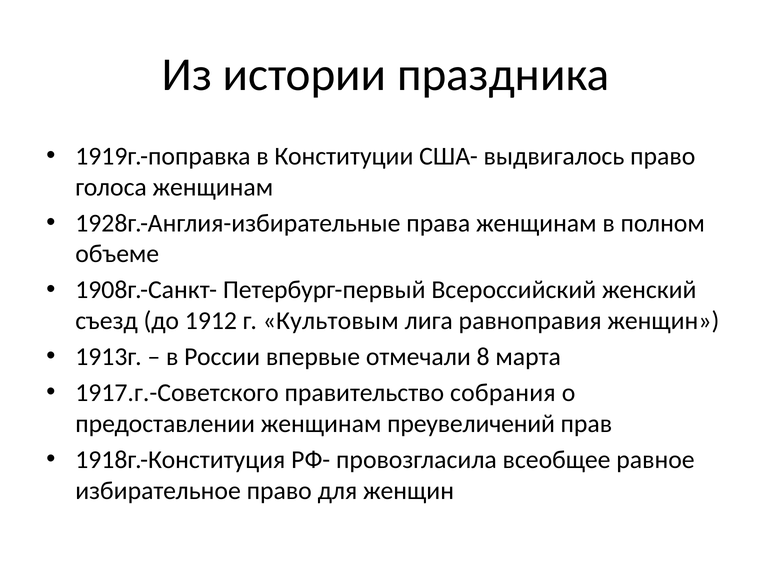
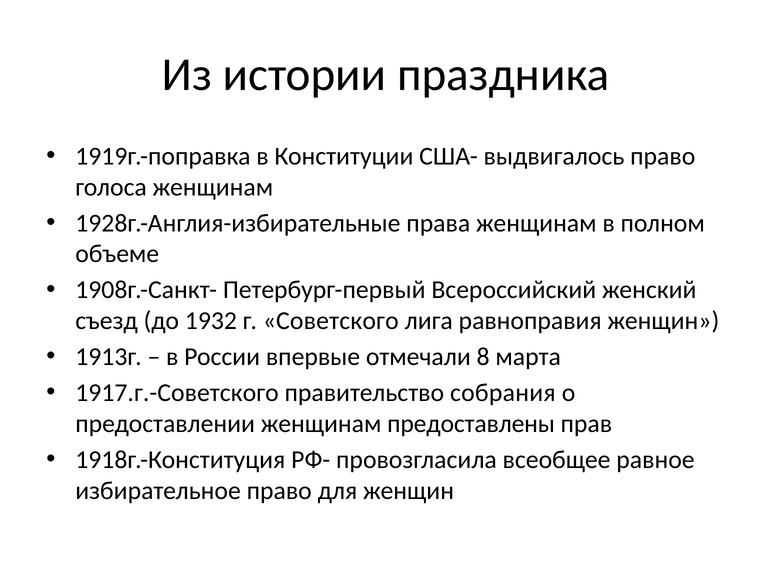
1912: 1912 -> 1932 (211, 321)
Культовым: Культовым -> Советского (331, 321)
преувеличений: преувеличений -> предоставлены (471, 424)
